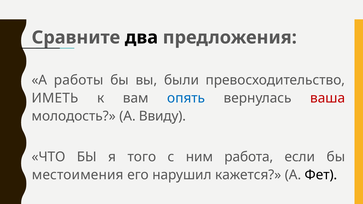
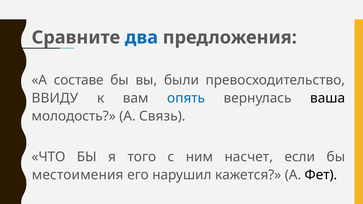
два colour: black -> blue (141, 38)
работы: работы -> составе (79, 80)
ИМЕТЬ: ИМЕТЬ -> ВВИДУ (55, 98)
ваша colour: red -> black (328, 98)
Ввиду: Ввиду -> Связь (162, 116)
работа: работа -> насчет (249, 157)
